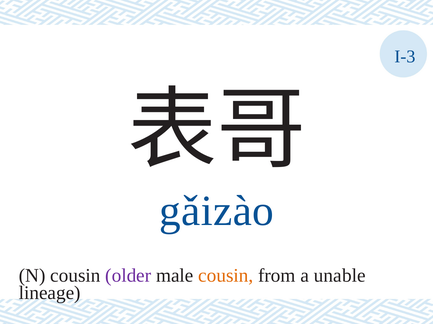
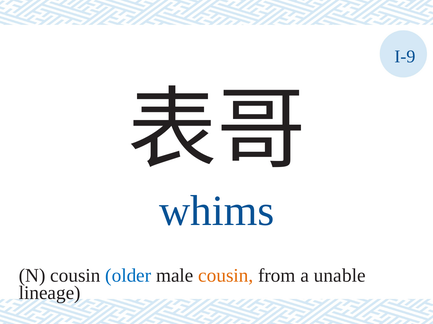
I-3: I-3 -> I-9 (405, 57)
gǎizào: gǎizào -> whims (217, 211)
older colour: purple -> blue (128, 276)
